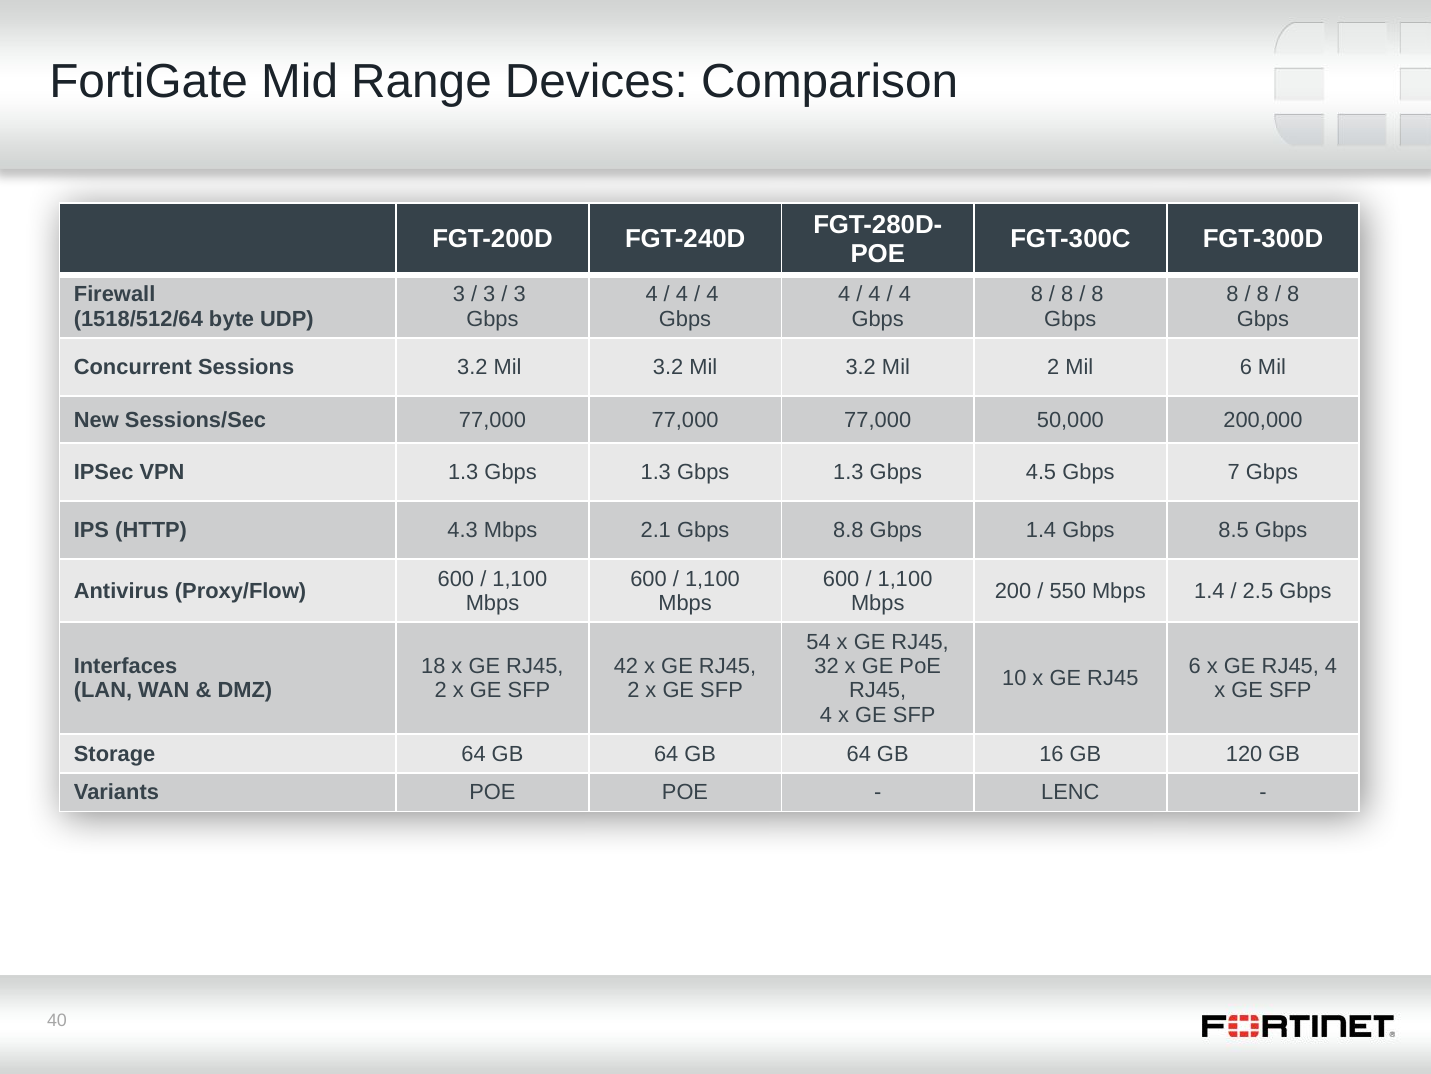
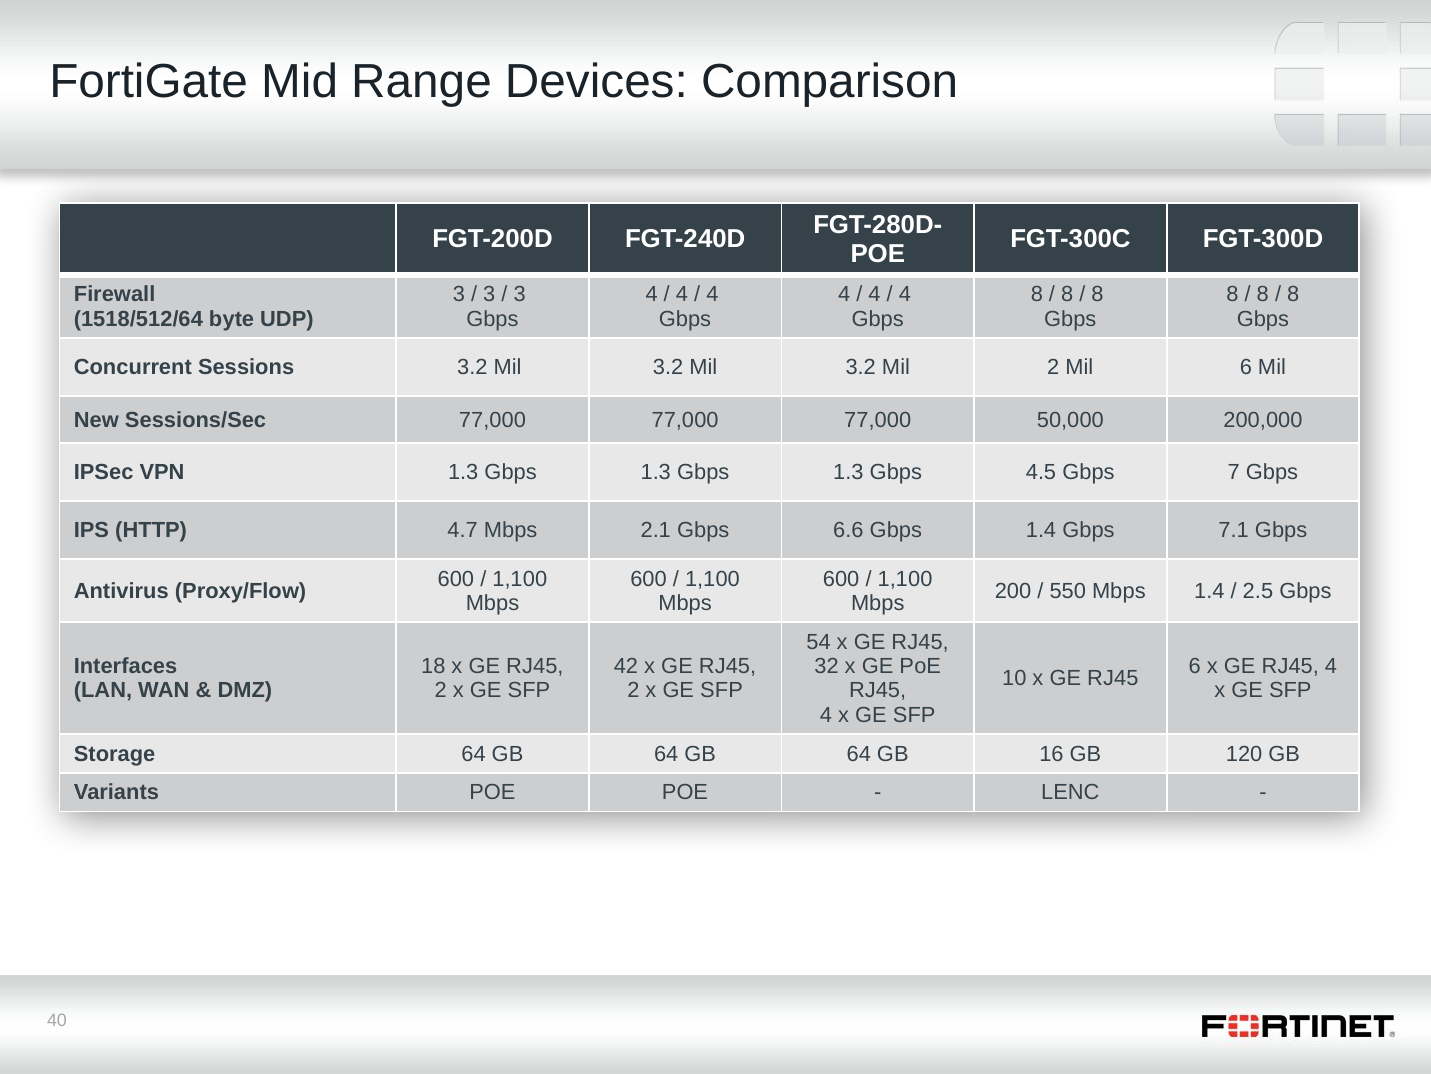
4.3: 4.3 -> 4.7 (463, 530)
8.8: 8.8 -> 6.6 (848, 530)
8.5: 8.5 -> 7.1 (1234, 530)
